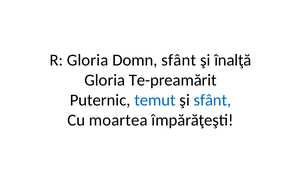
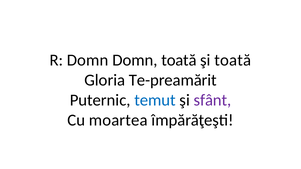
R Gloria: Gloria -> Domn (88, 60)
Domn sfânt: sfânt -> toată (179, 60)
şi înalţă: înalţă -> toată (233, 60)
sfânt colour: blue -> purple (212, 100)
